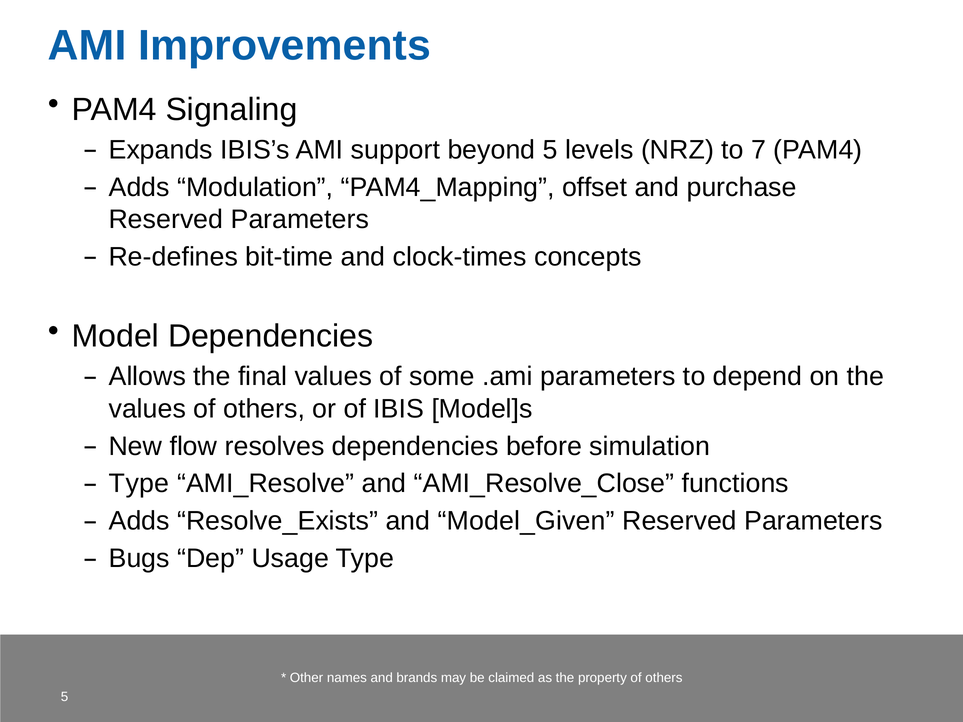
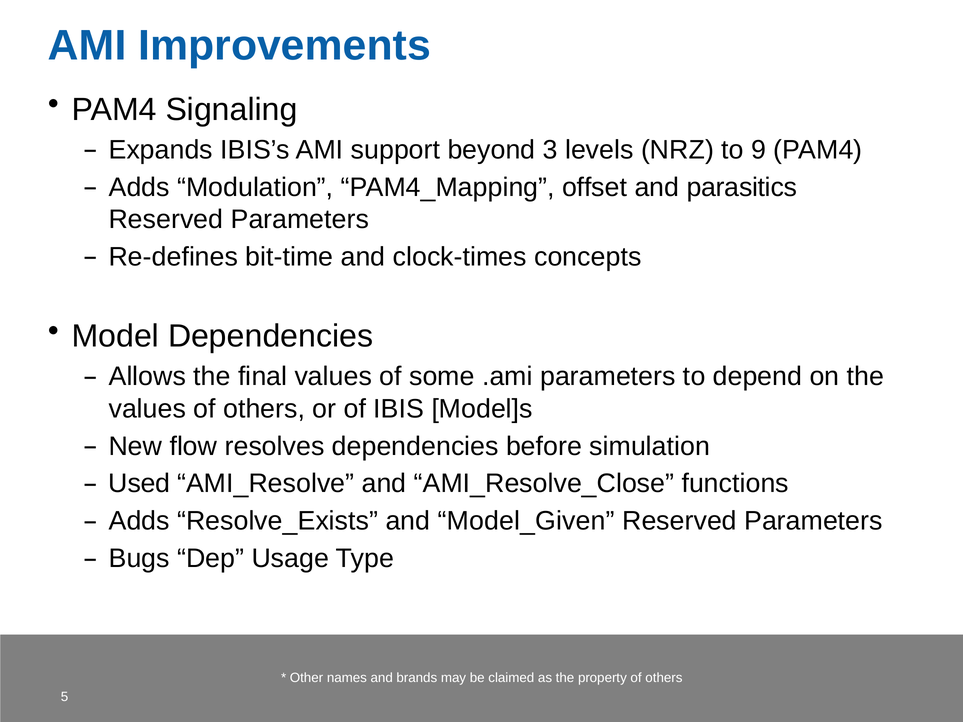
beyond 5: 5 -> 3 (550, 150)
7: 7 -> 9 (759, 150)
purchase: purchase -> parasitics (742, 187)
Type: Type -> Used (139, 484)
